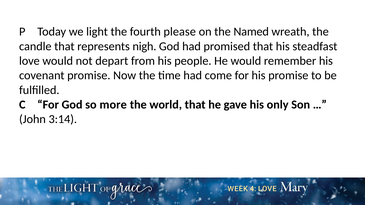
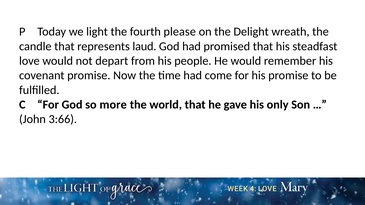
Named: Named -> Delight (251, 32)
nigh: nigh -> laud (144, 46)
3:14: 3:14 -> 3:66 (63, 119)
